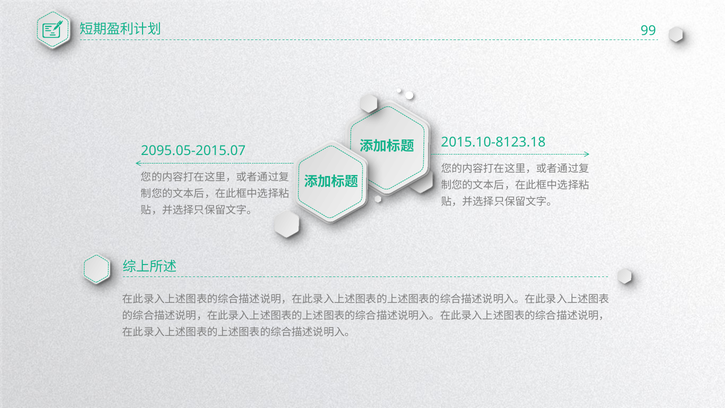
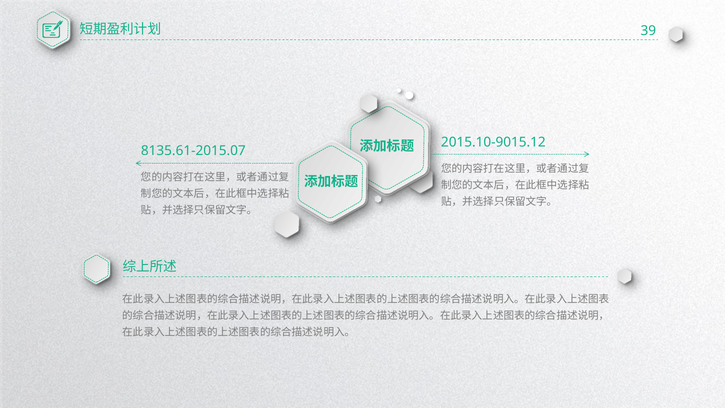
99: 99 -> 39 (648, 31)
2015.10-8123.18: 2015.10-8123.18 -> 2015.10-9015.12 (493, 142)
2095.05-2015.07: 2095.05-2015.07 -> 8135.61-2015.07 (193, 151)
